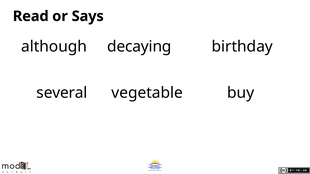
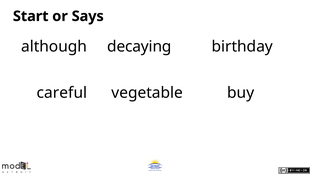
Read: Read -> Start (31, 16)
several: several -> careful (62, 93)
